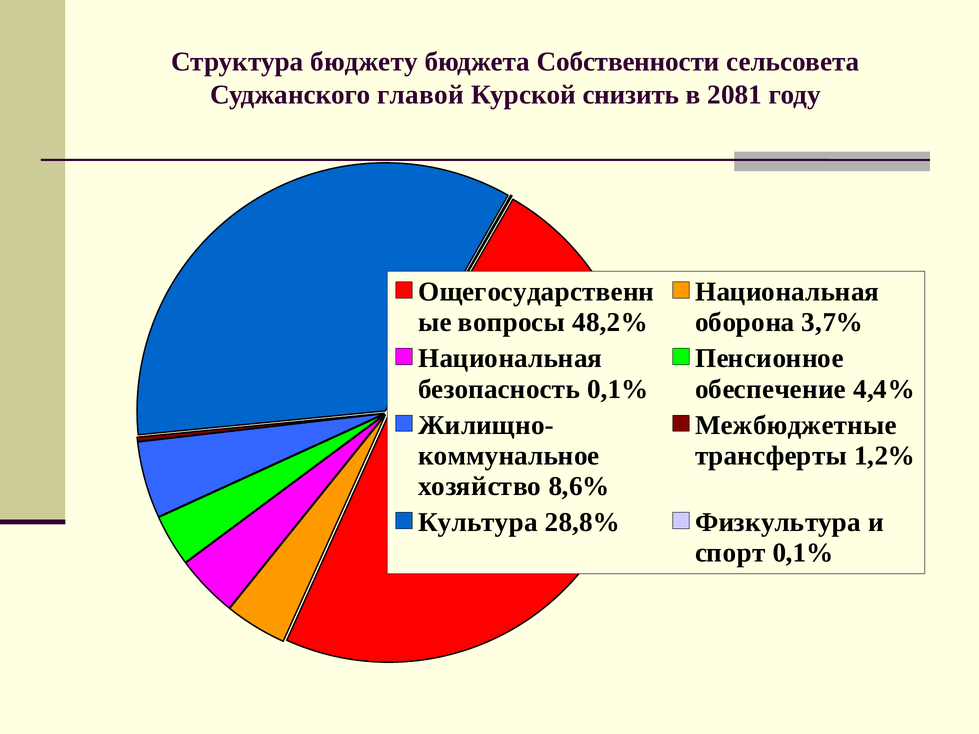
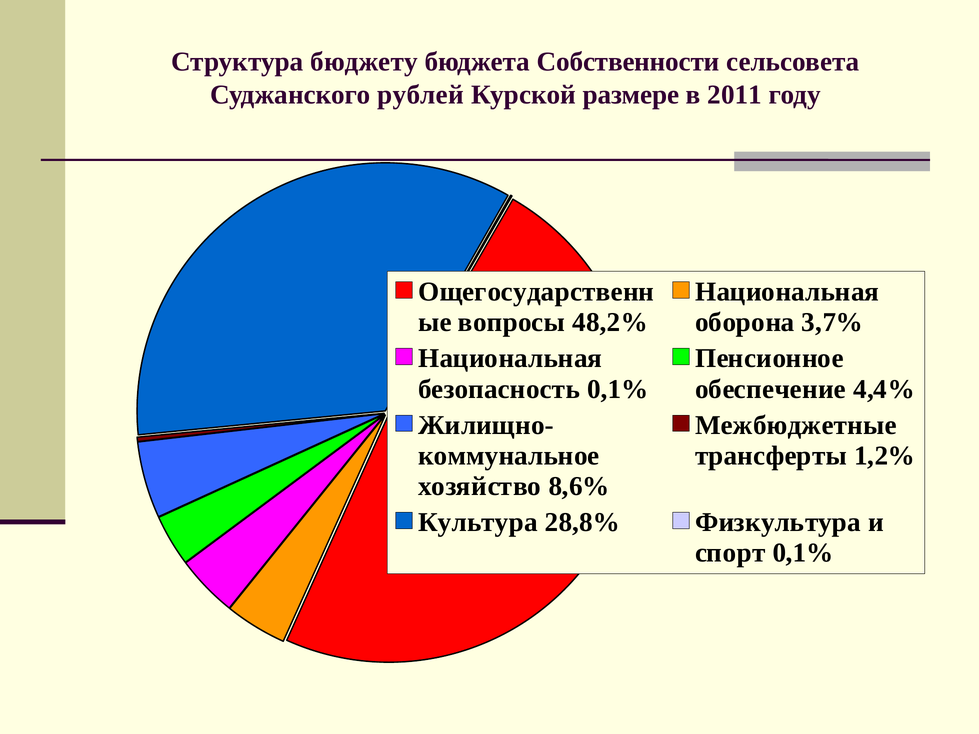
главой: главой -> рублей (421, 95)
снизить: снизить -> размере (631, 95)
2081: 2081 -> 2011 (735, 95)
